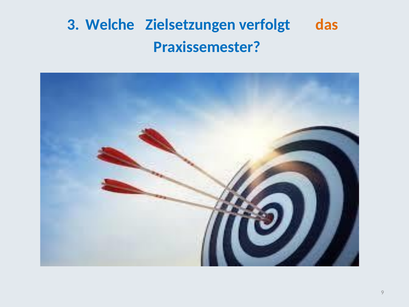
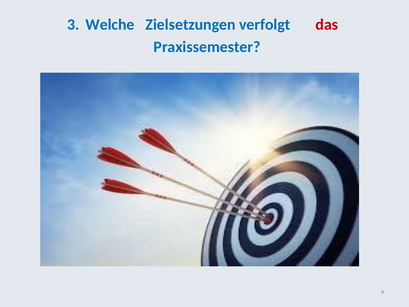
das colour: orange -> red (327, 25)
